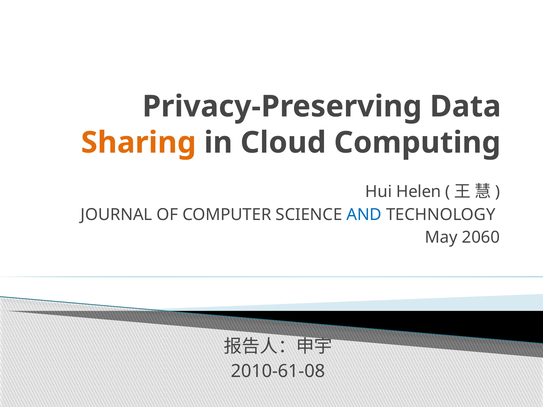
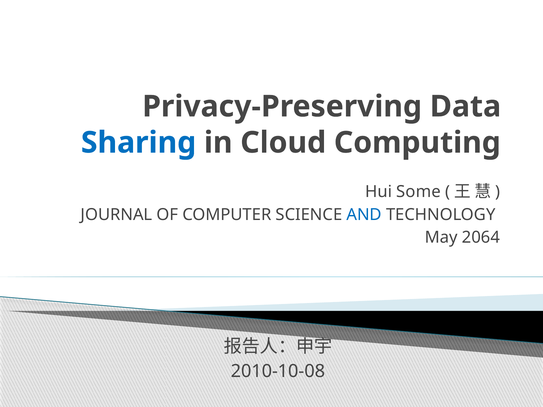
Sharing colour: orange -> blue (139, 143)
Helen: Helen -> Some (419, 192)
2060: 2060 -> 2064 (481, 238)
2010-61-08: 2010-61-08 -> 2010-10-08 (278, 371)
